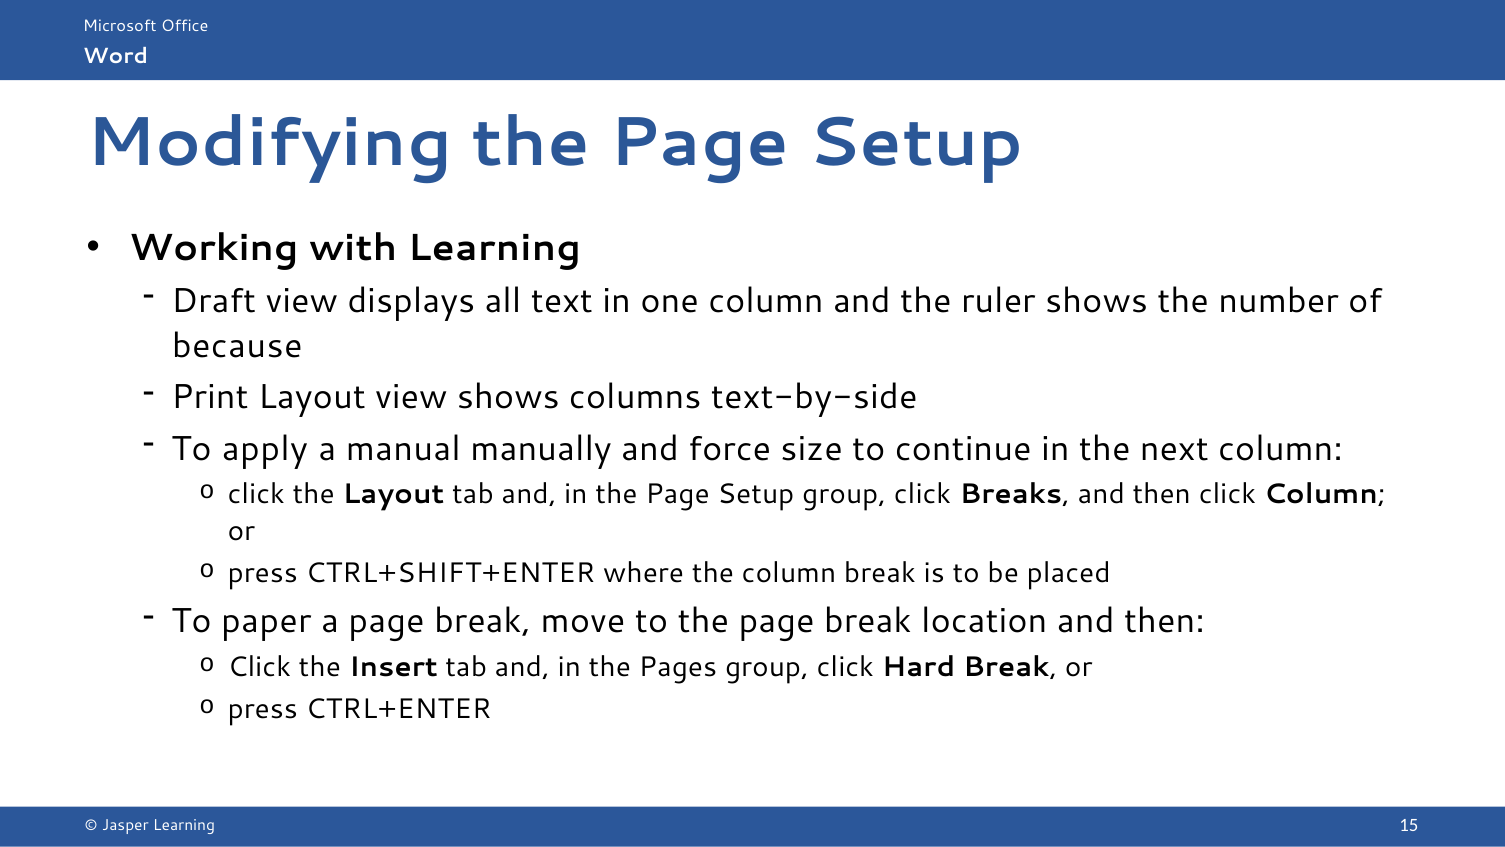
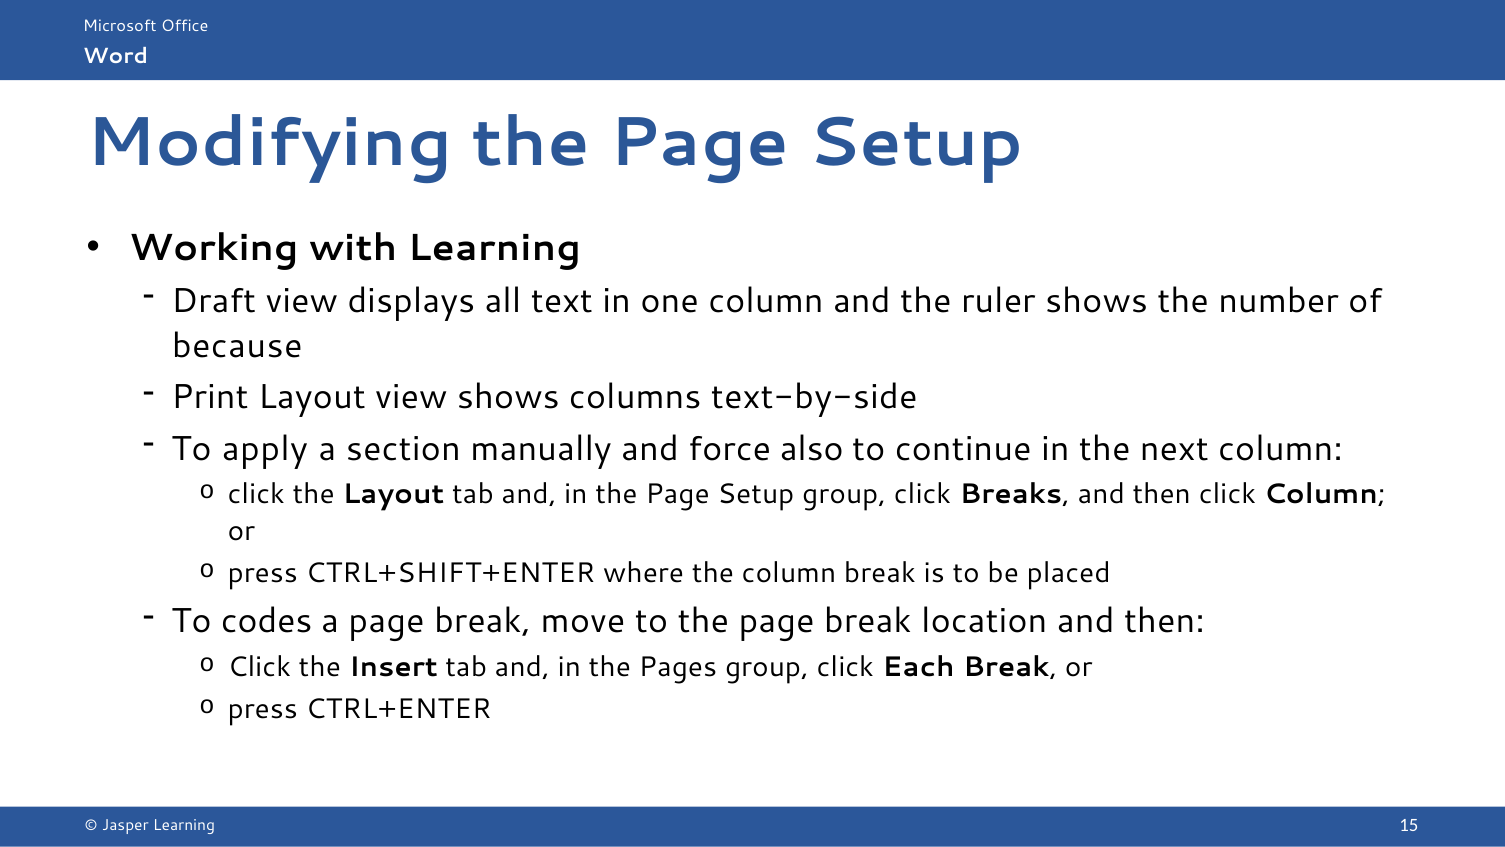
manual: manual -> section (403, 449)
size: size -> also (812, 449)
paper: paper -> codes (267, 621)
Hard: Hard -> Each (918, 666)
